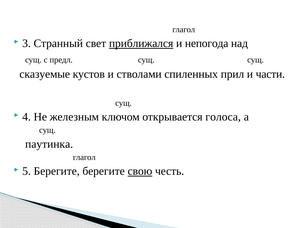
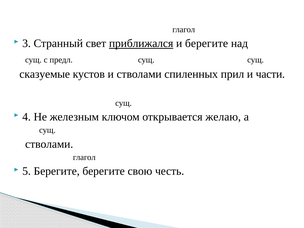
и непогода: непогода -> берегите (207, 43)
голоса: голоса -> желаю (223, 117)
паутинка: паутинка -> стволами (49, 144)
свою underline: present -> none (140, 171)
